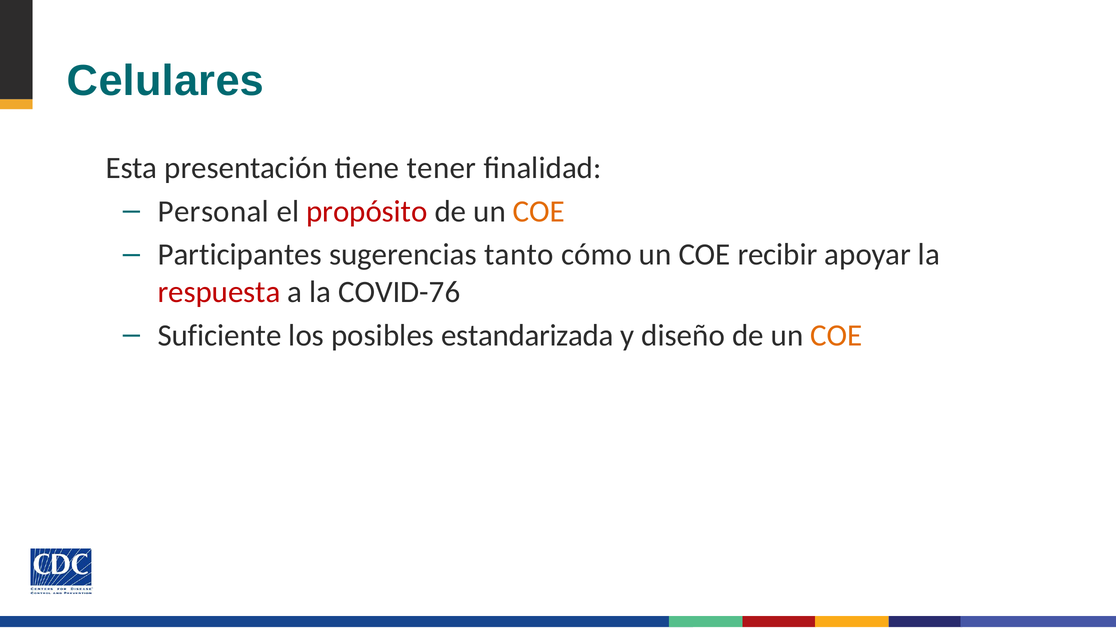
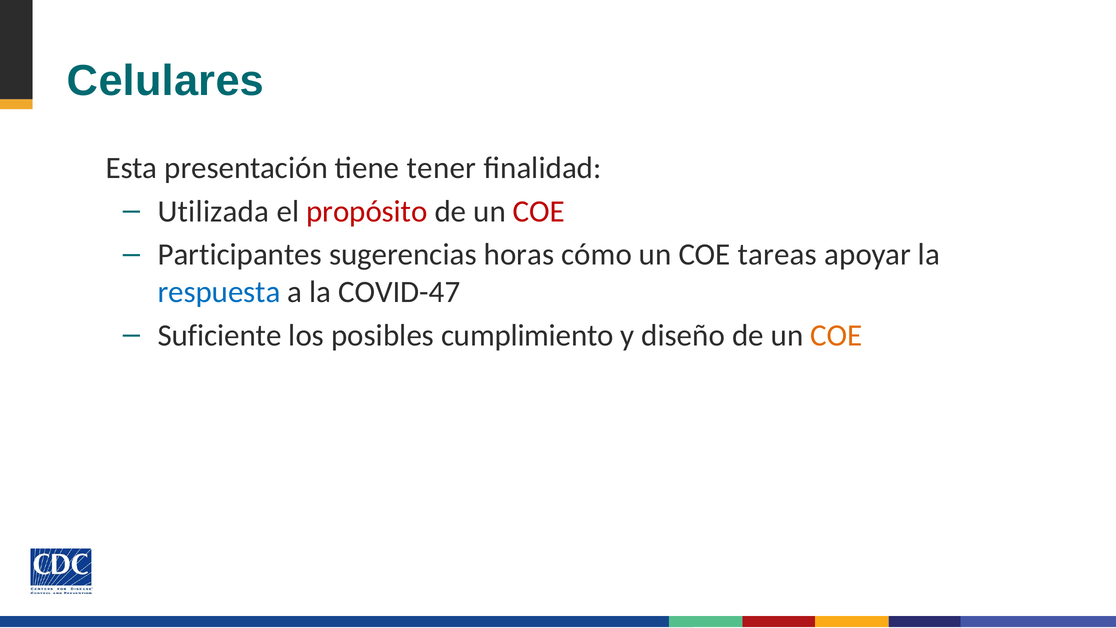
Personal: Personal -> Utilizada (213, 211)
COE colour: orange -> red (539, 211)
tanto: tanto -> horas (519, 255)
recibir: recibir -> tareas (777, 255)
respuesta colour: red -> blue (219, 292)
COVID-76: COVID-76 -> COVID-47 (399, 292)
estandarizada: estandarizada -> cumplimiento (527, 335)
